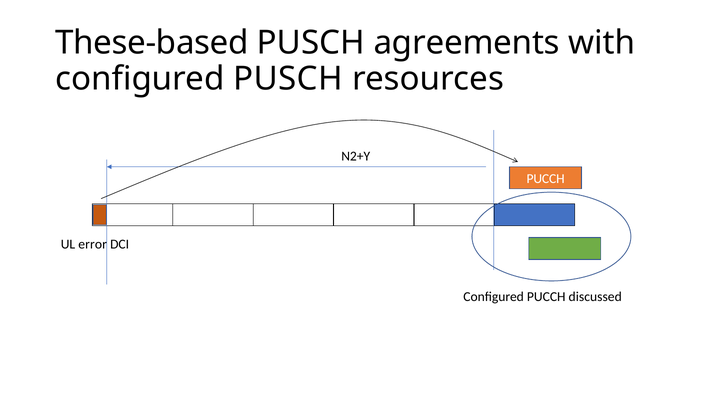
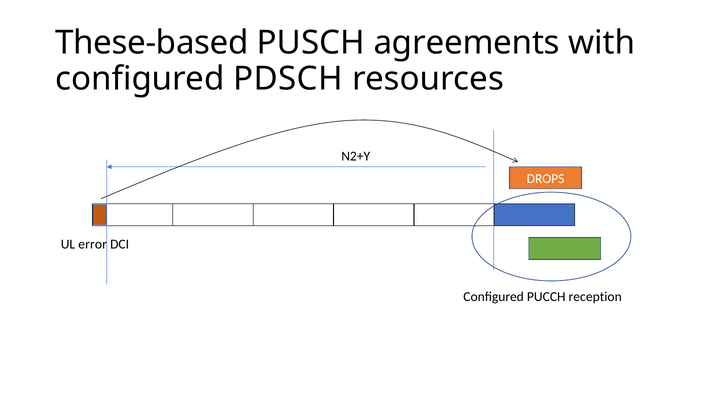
configured PUSCH: PUSCH -> PDSCH (288, 79)
PUCCH: PUCCH -> DROPS (546, 179)
discussed: discussed -> reception (595, 297)
